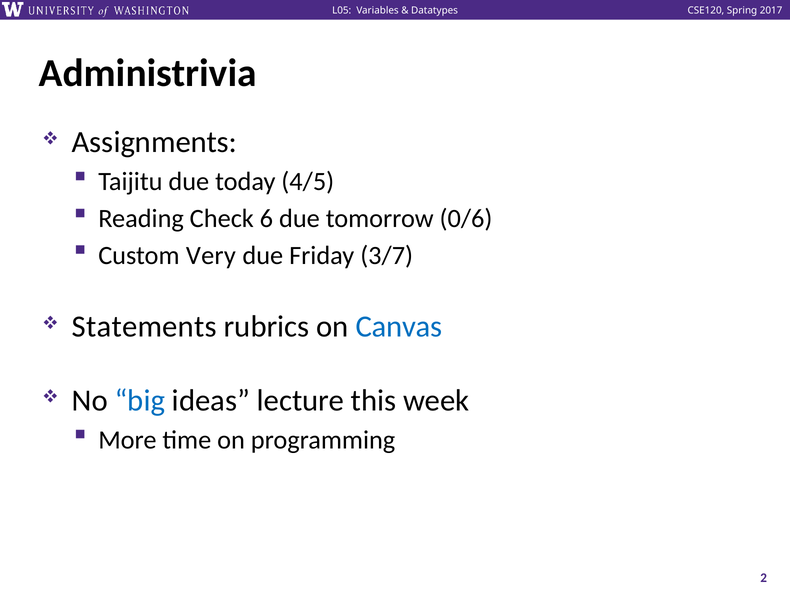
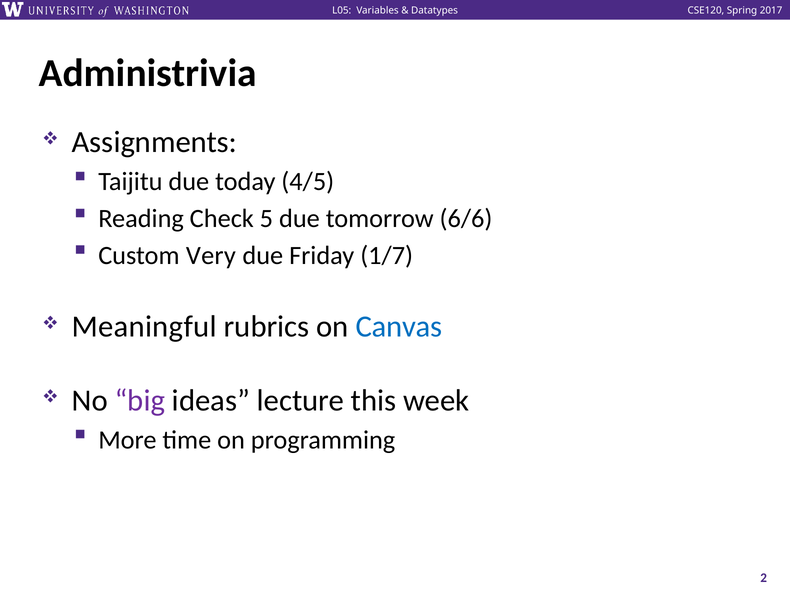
6: 6 -> 5 (266, 218)
0/6: 0/6 -> 6/6 (466, 218)
3/7: 3/7 -> 1/7 (387, 255)
Statements: Statements -> Meaningful (144, 327)
big colour: blue -> purple (140, 400)
